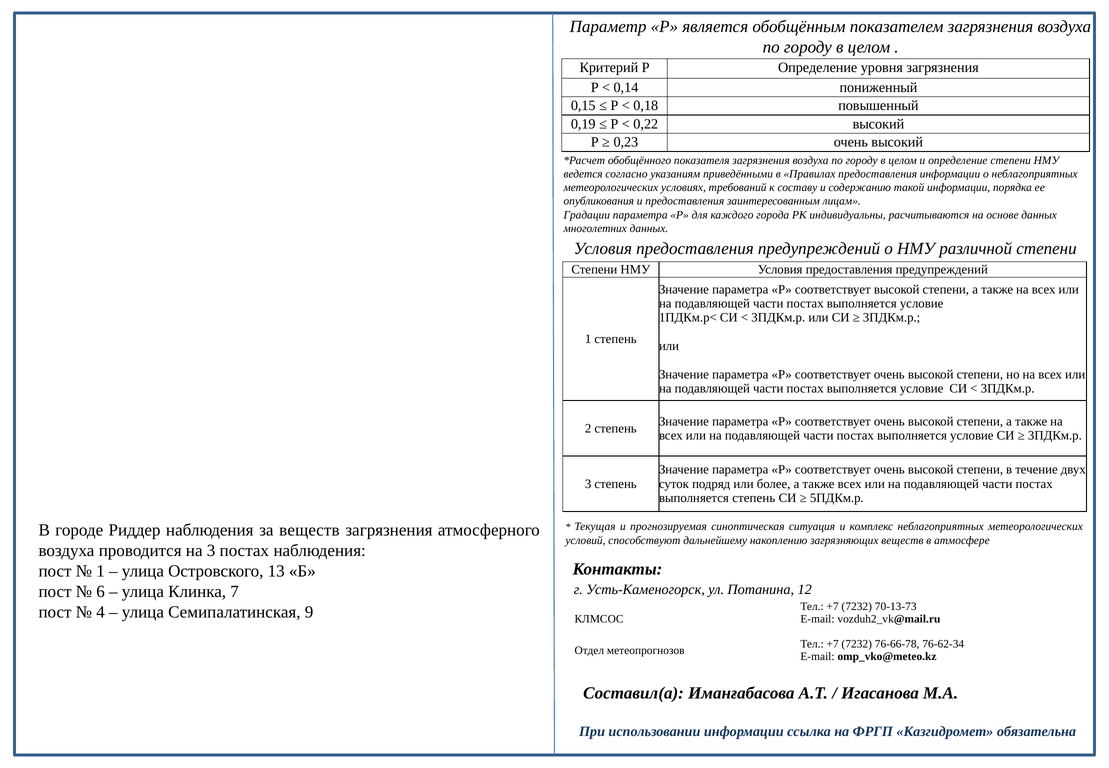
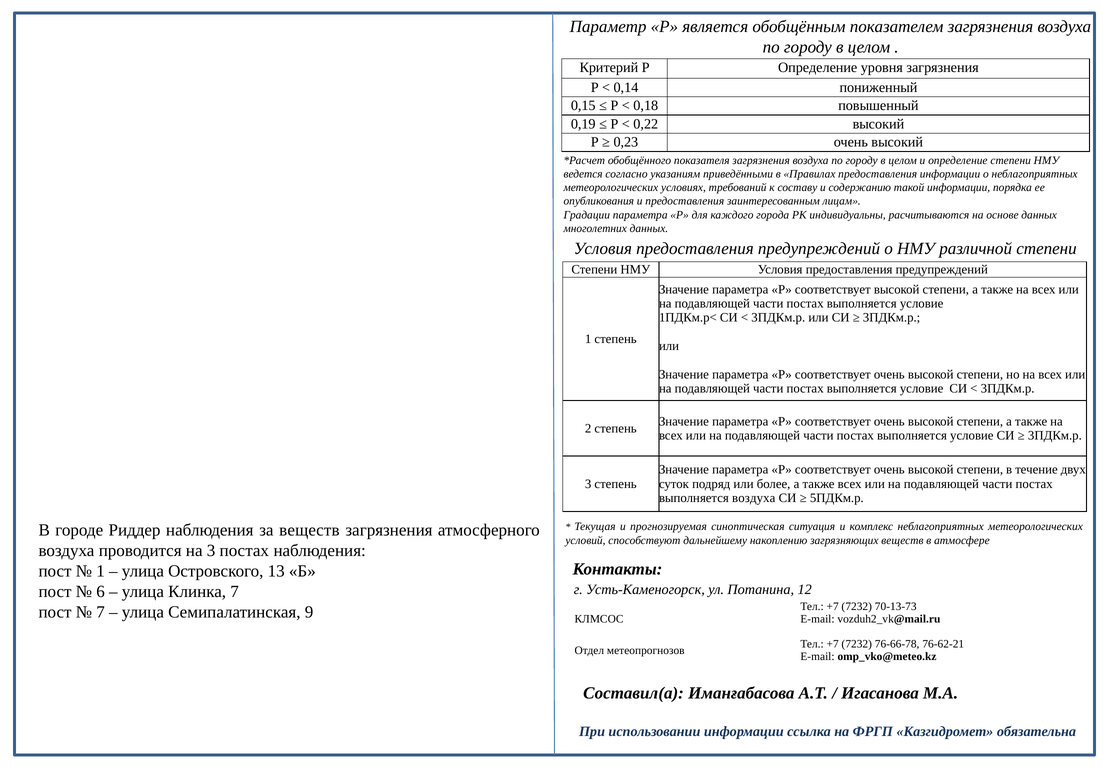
выполняется степень: степень -> воздуха (754, 498)
4: 4 -> 7 (101, 612)
76-62-34: 76-62-34 -> 76-62-21 (943, 644)
